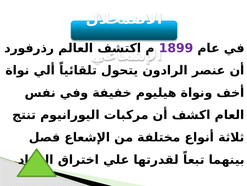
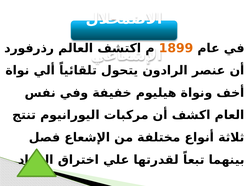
1899 colour: purple -> orange (176, 48)
